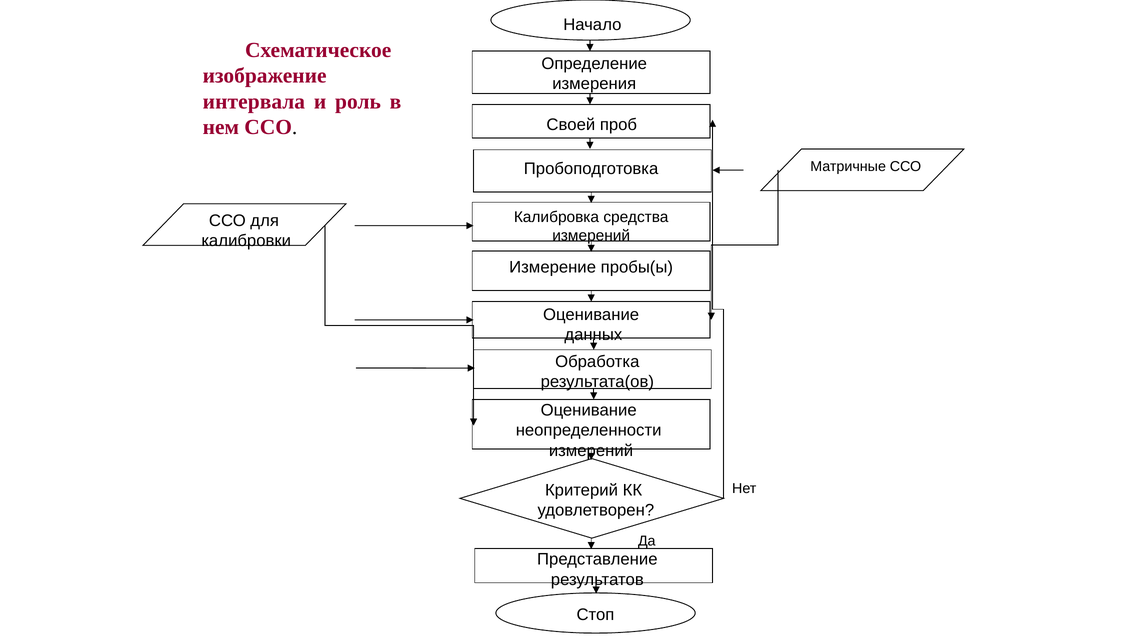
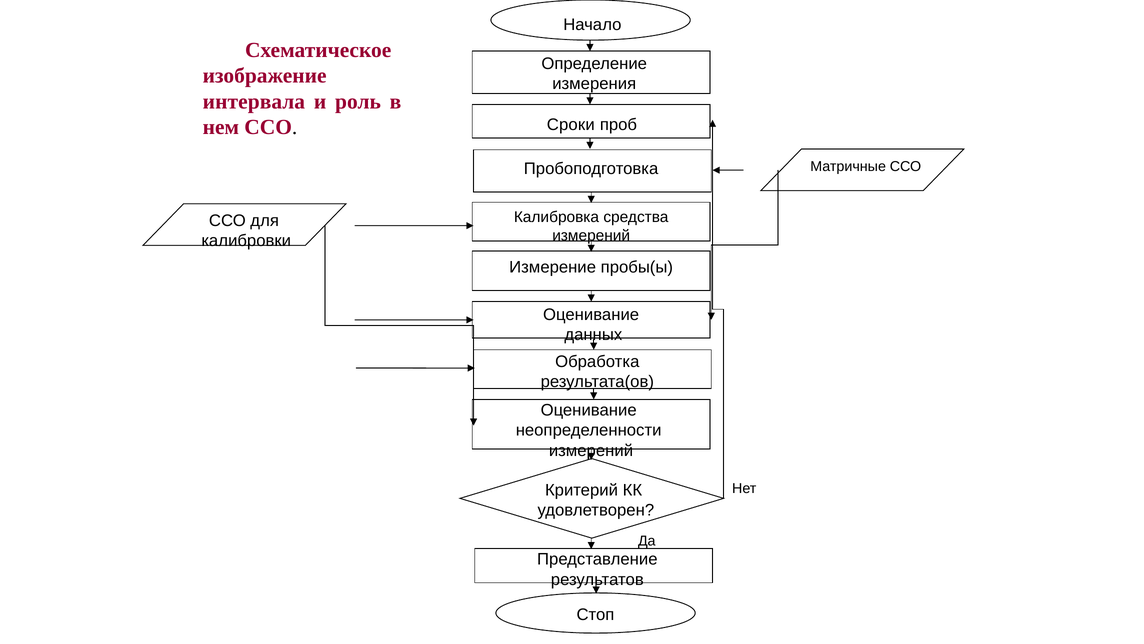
Своей: Своей -> Сроки (571, 125)
